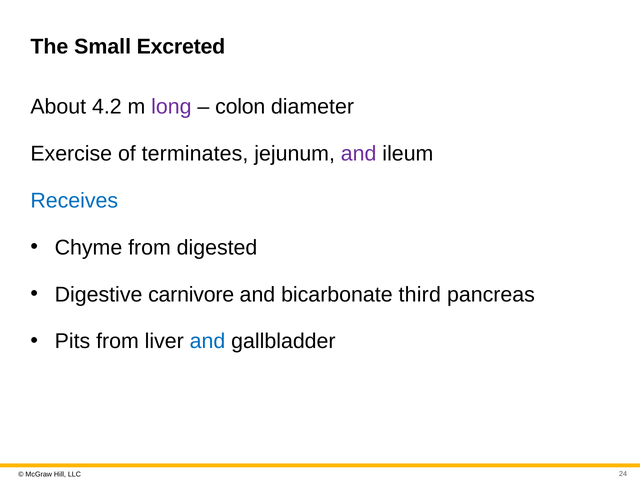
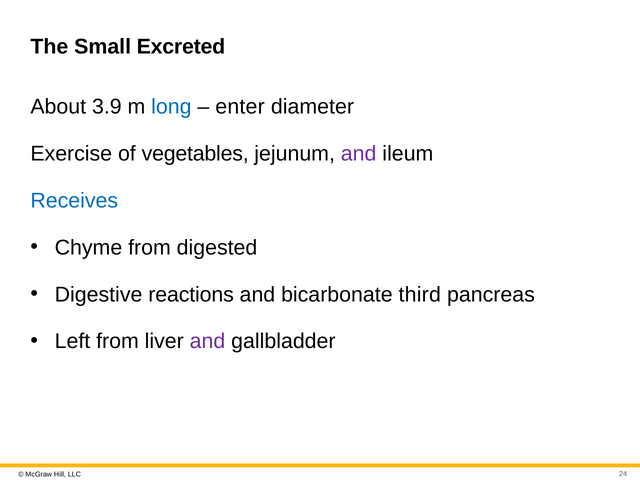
4.2: 4.2 -> 3.9 (107, 107)
long colour: purple -> blue (171, 107)
colon: colon -> enter (240, 107)
terminates: terminates -> vegetables (195, 154)
carnivore: carnivore -> reactions (191, 295)
Pits: Pits -> Left (73, 341)
and colour: blue -> purple (207, 341)
